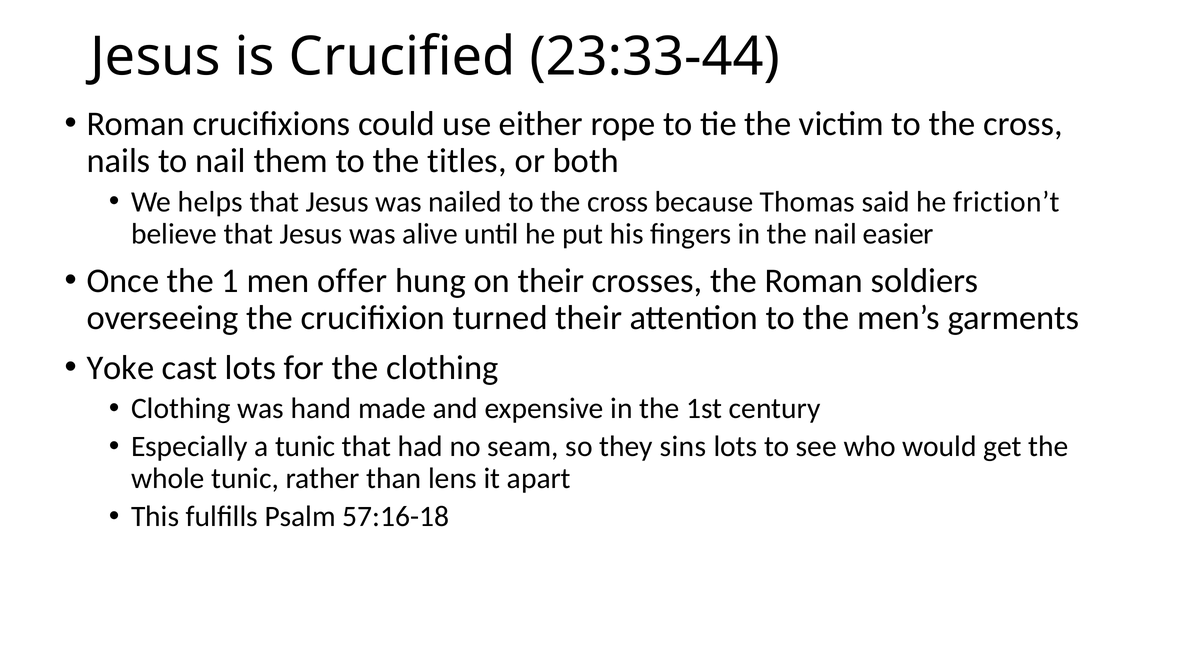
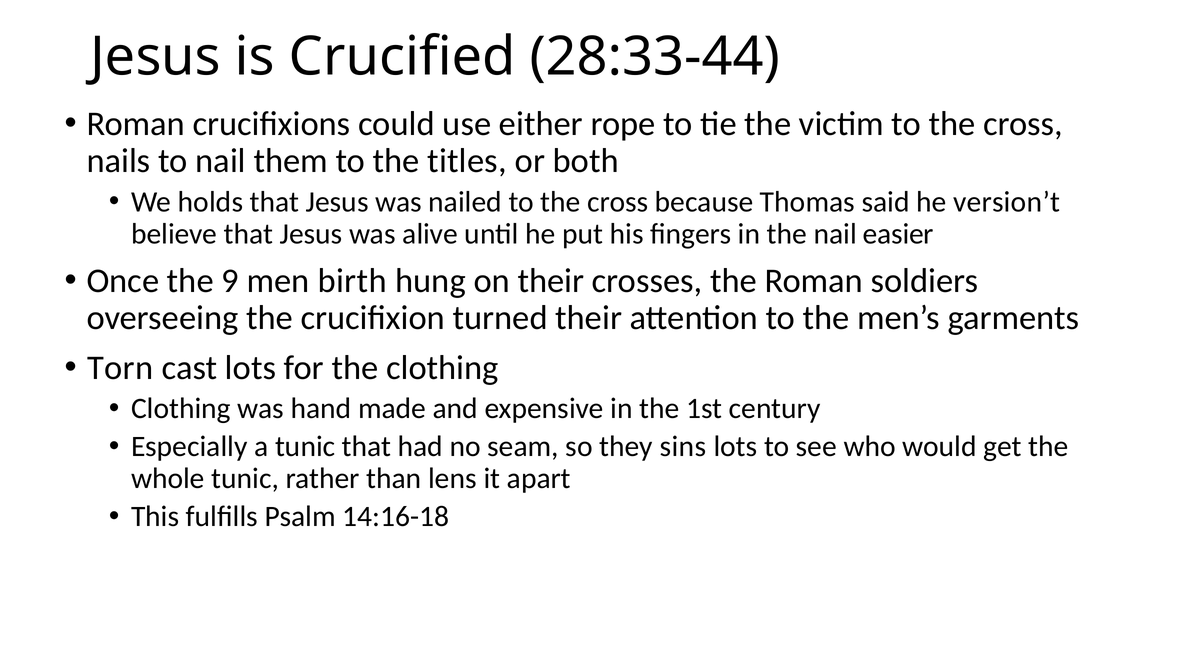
23:33-44: 23:33-44 -> 28:33-44 (655, 57)
helps: helps -> holds (210, 202)
friction’t: friction’t -> version’t (1007, 202)
1: 1 -> 9 (230, 280)
offer: offer -> birth (352, 280)
Yoke: Yoke -> Torn (120, 367)
57:16-18: 57:16-18 -> 14:16-18 (396, 516)
